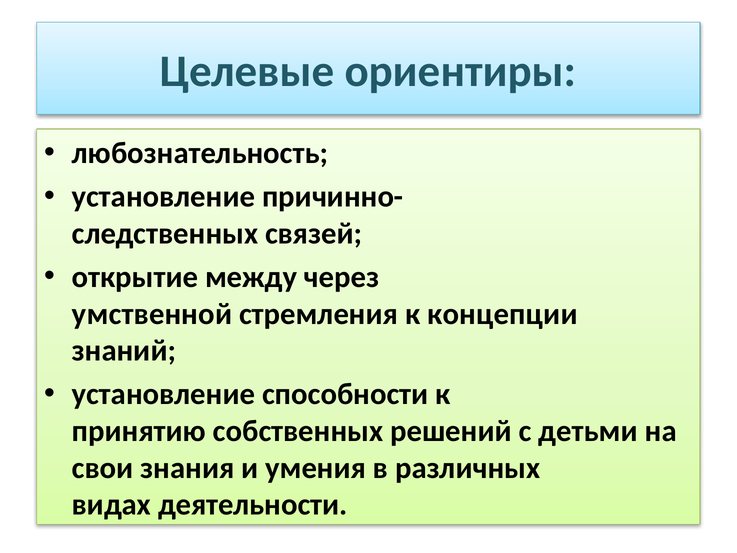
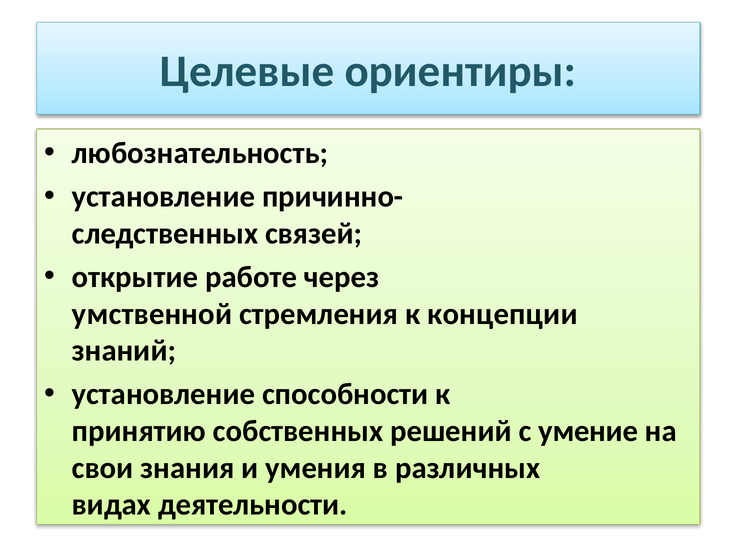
между: между -> работе (251, 277)
детьми: детьми -> умение (588, 431)
